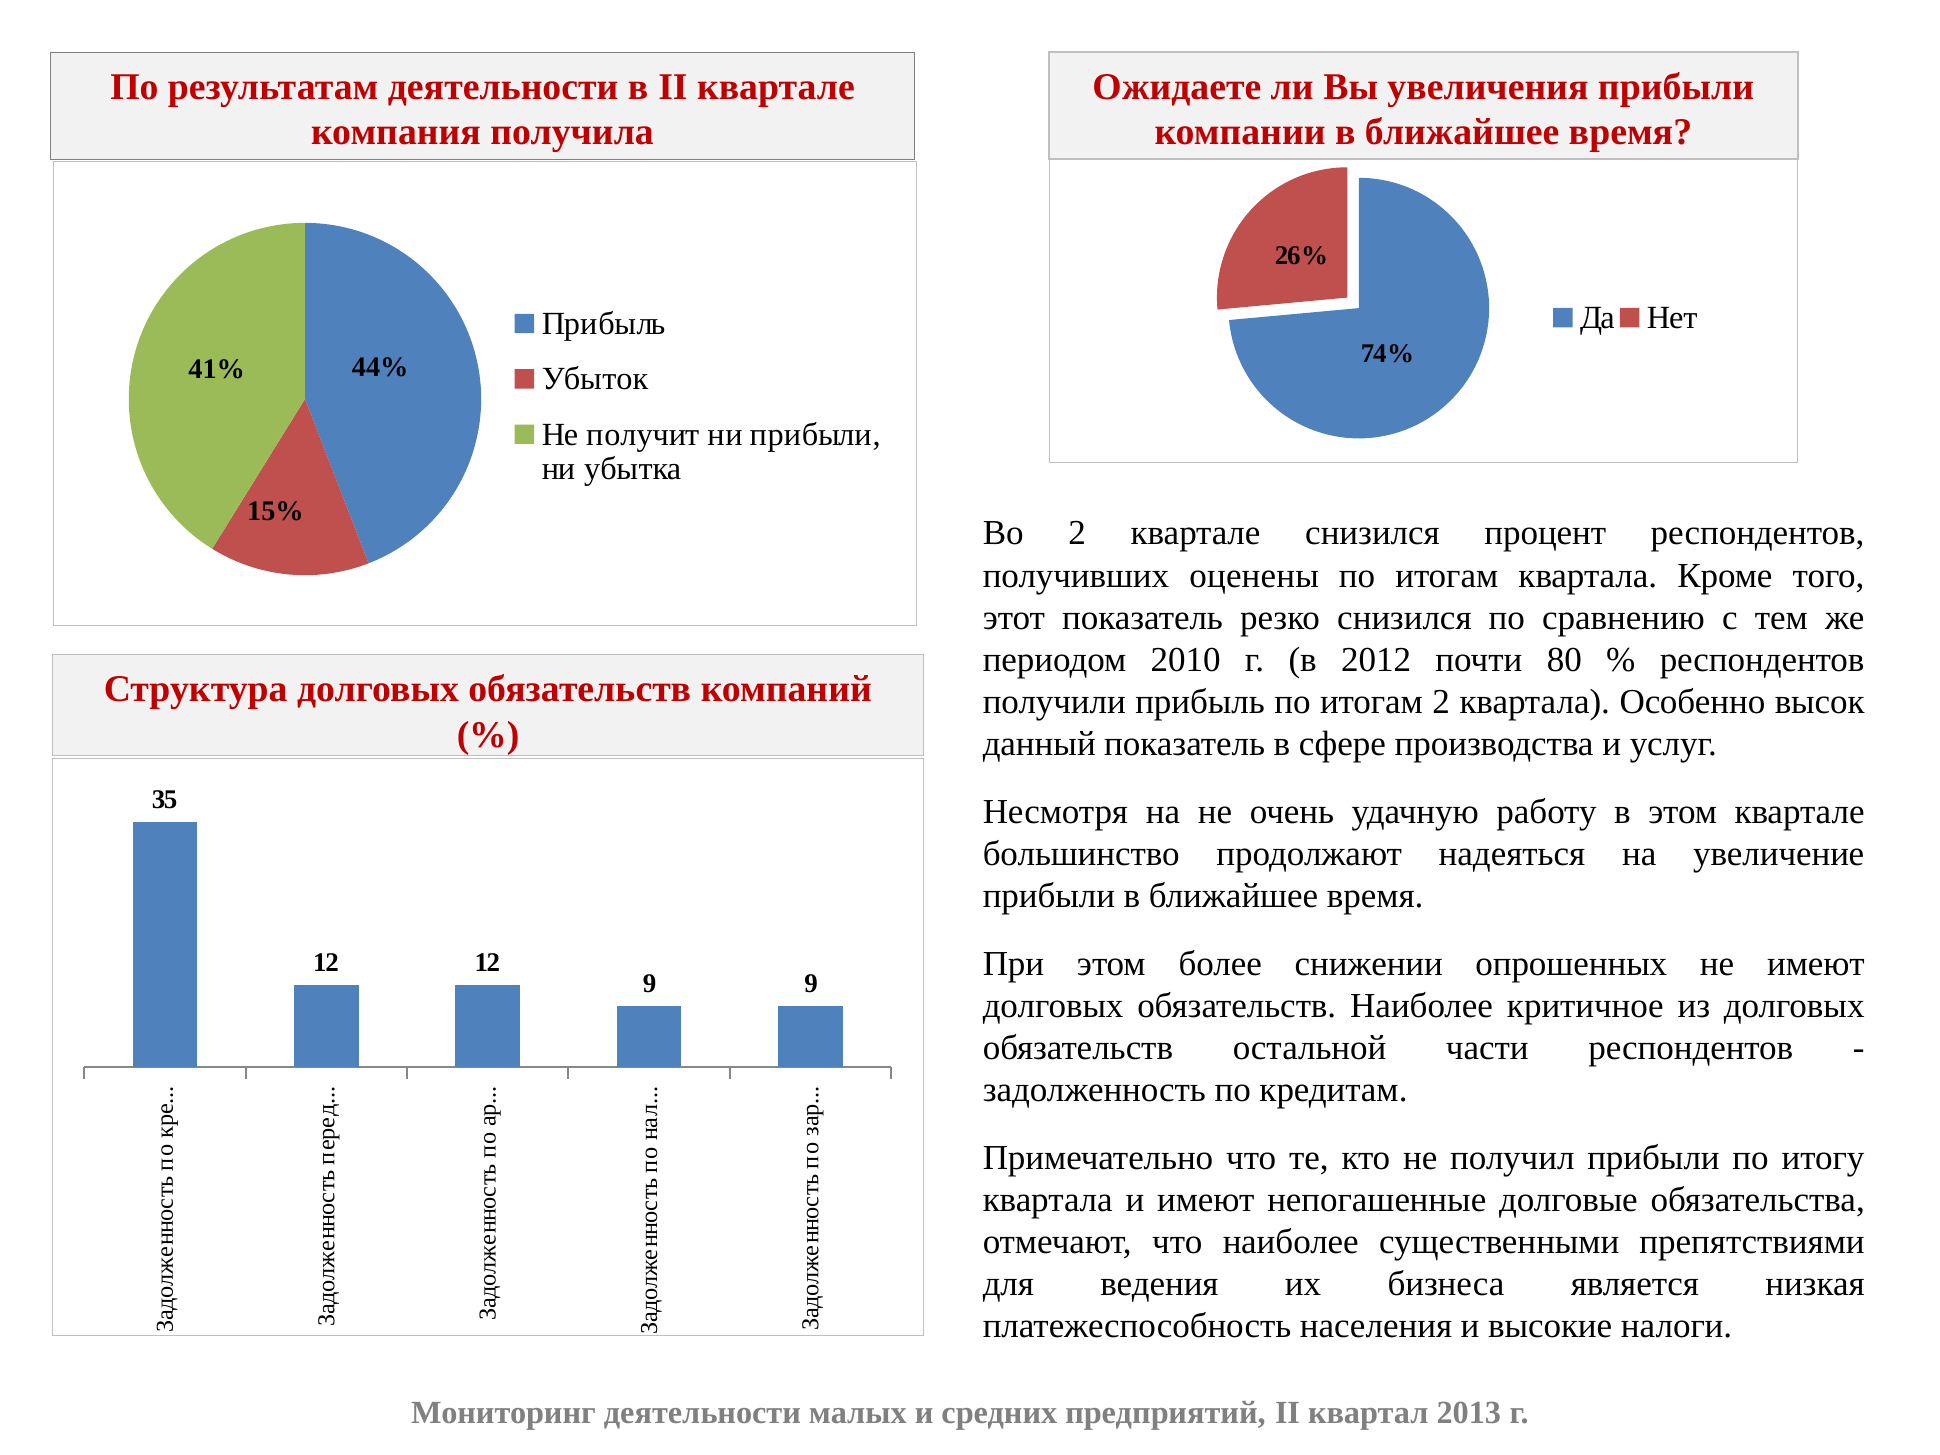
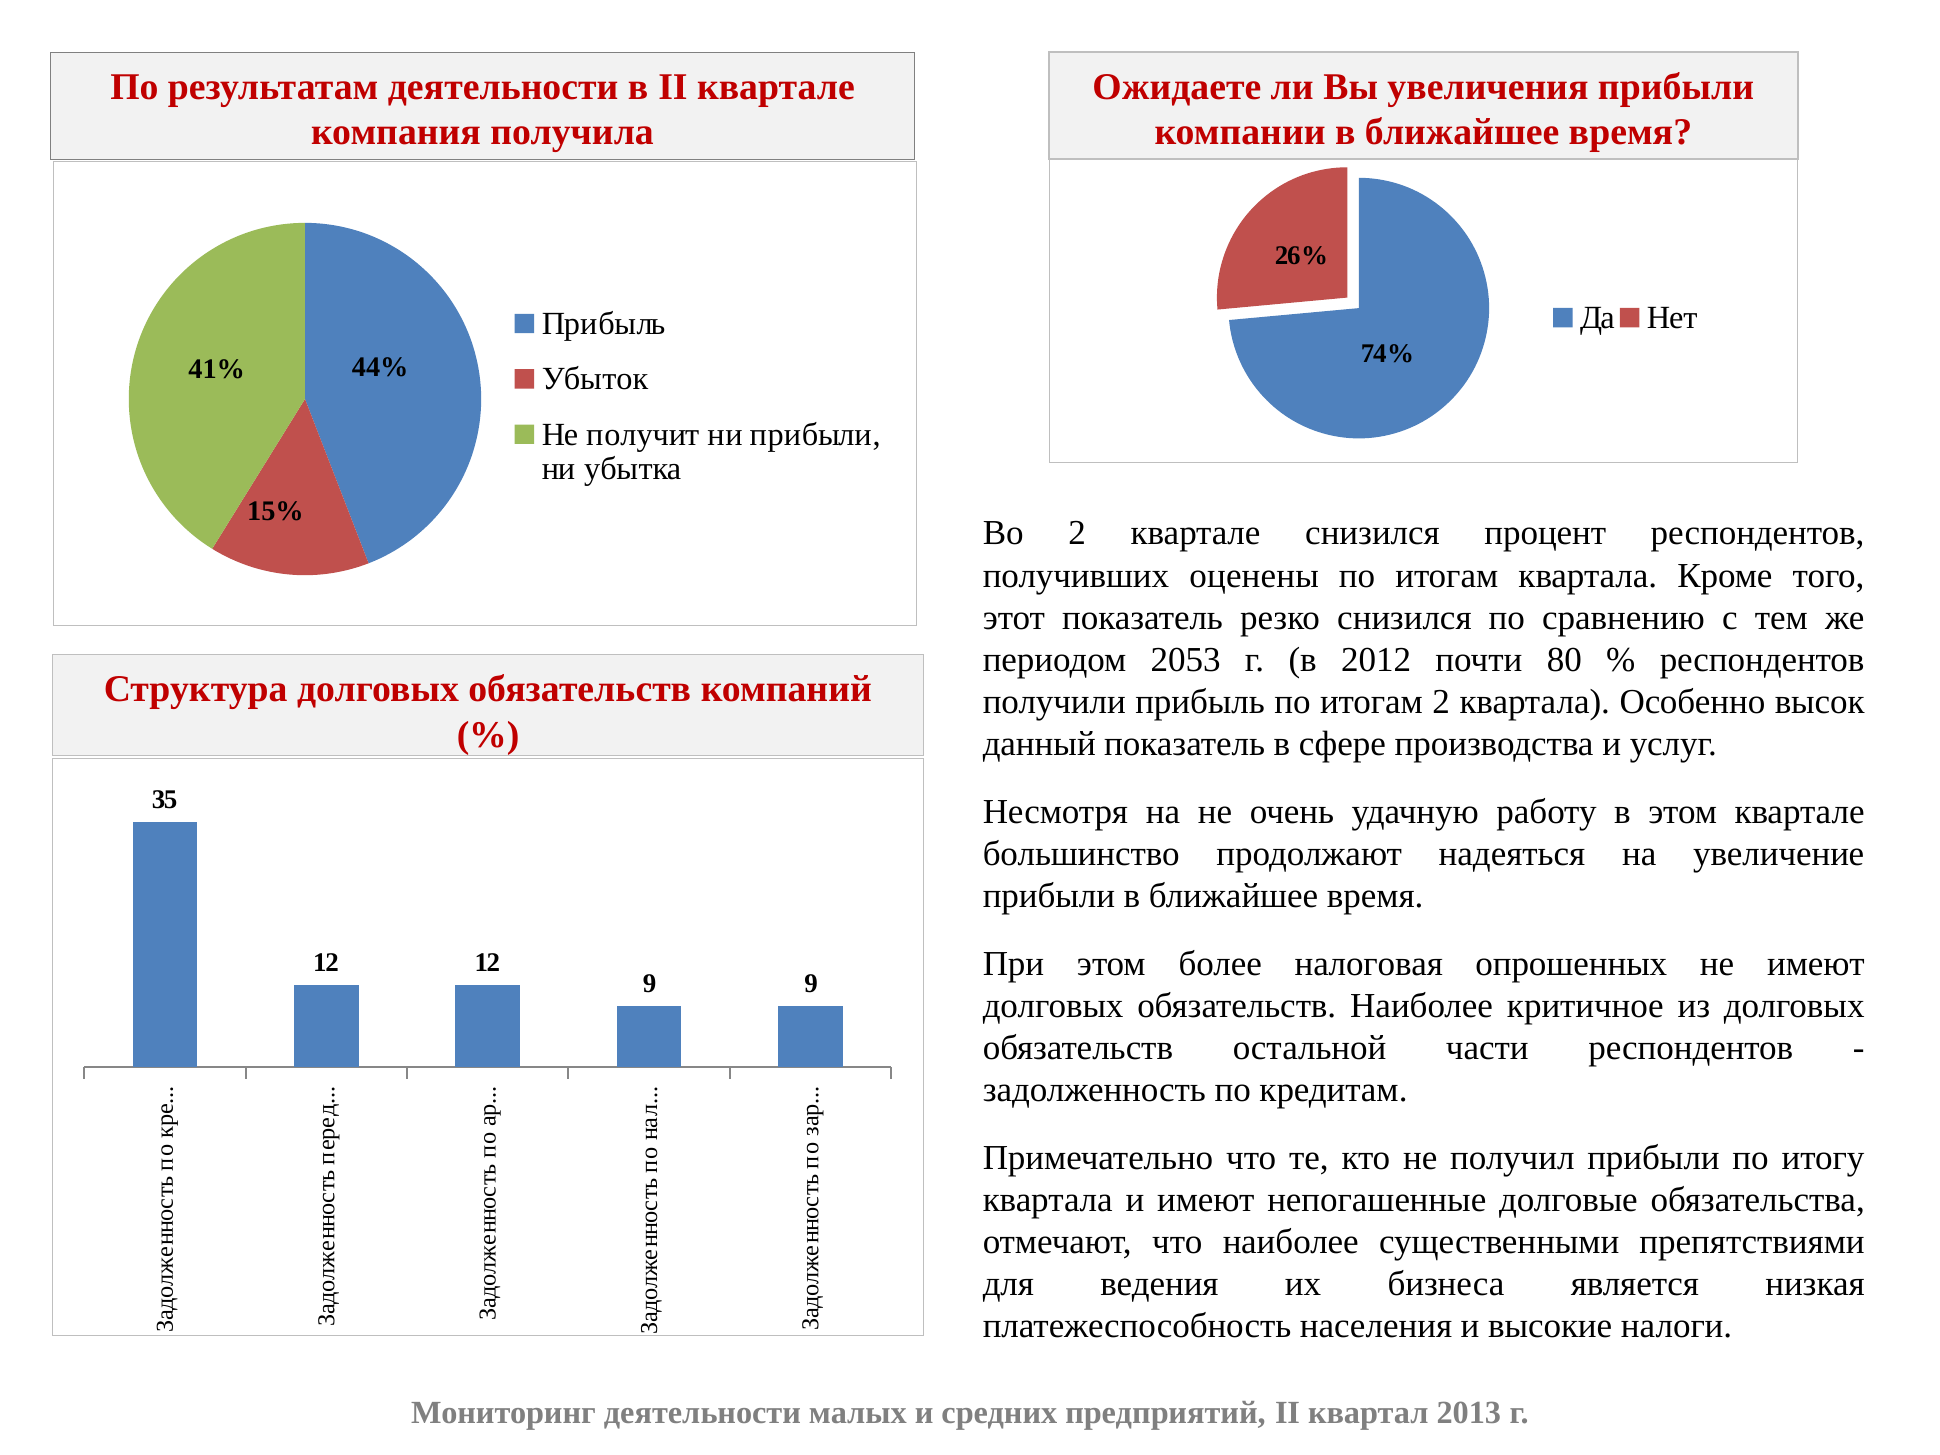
2010: 2010 -> 2053 (1186, 660)
снижении: снижении -> налоговая (1369, 964)
